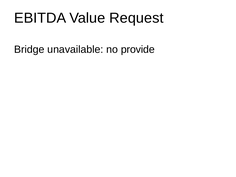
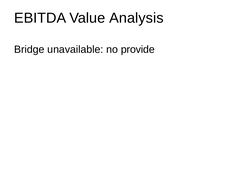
Request: Request -> Analysis (136, 18)
